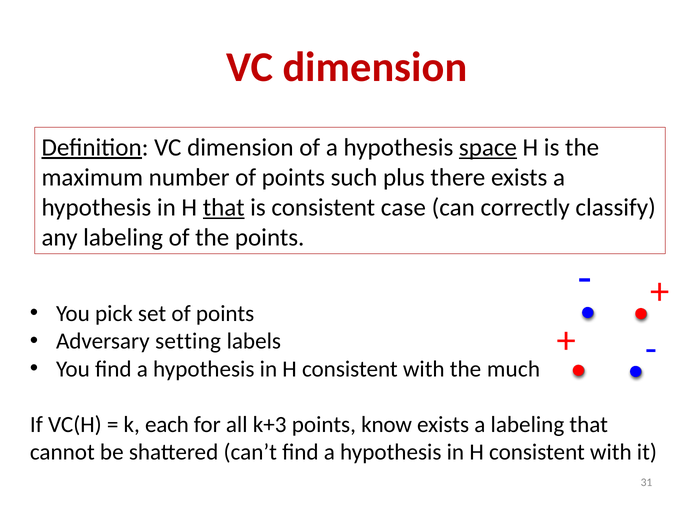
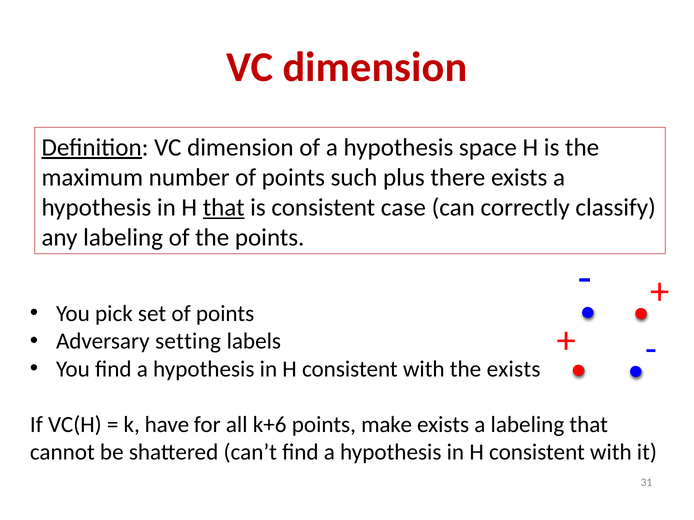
space underline: present -> none (488, 147)
the much: much -> exists (514, 369)
each: each -> have (167, 425)
k+3: k+3 -> k+6 (270, 425)
know: know -> make (387, 425)
